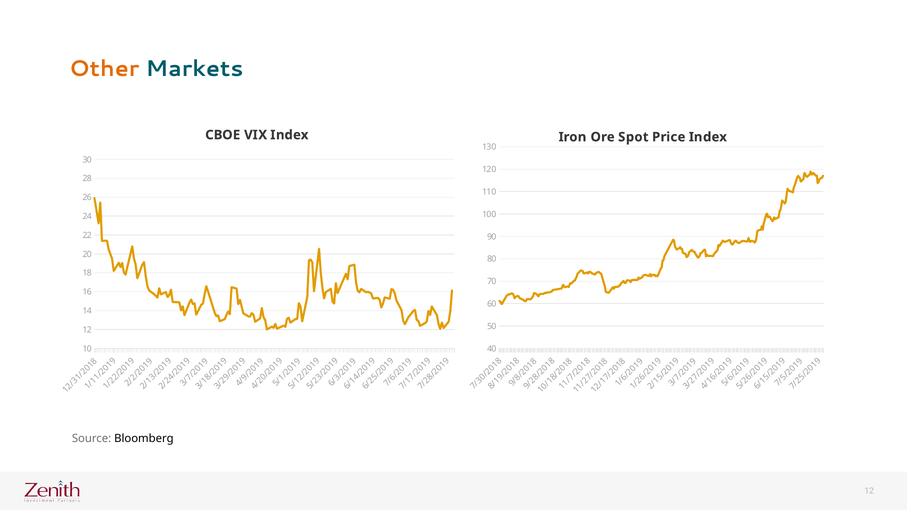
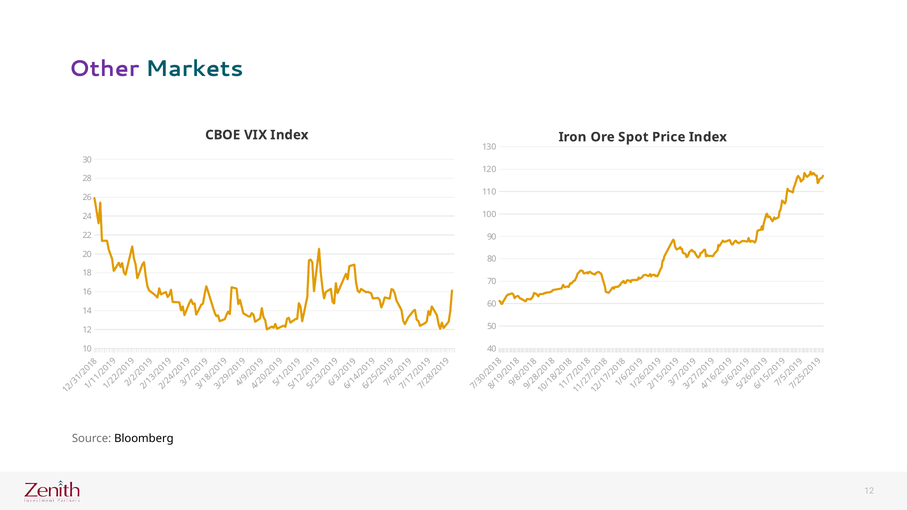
Other colour: orange -> purple (104, 69)
